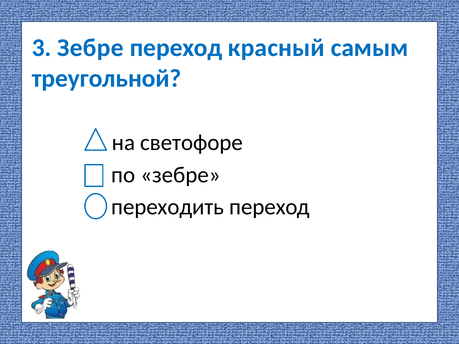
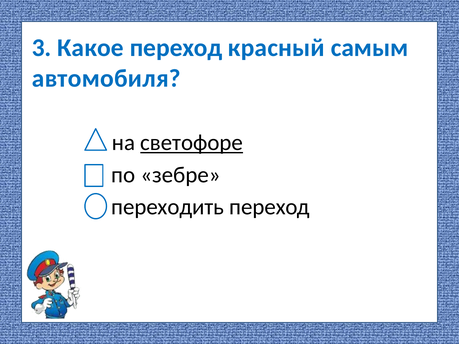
3 Зебре: Зебре -> Какое (90, 48)
треугольной: треугольной -> автомобиля (106, 78)
светофоре underline: none -> present (192, 143)
